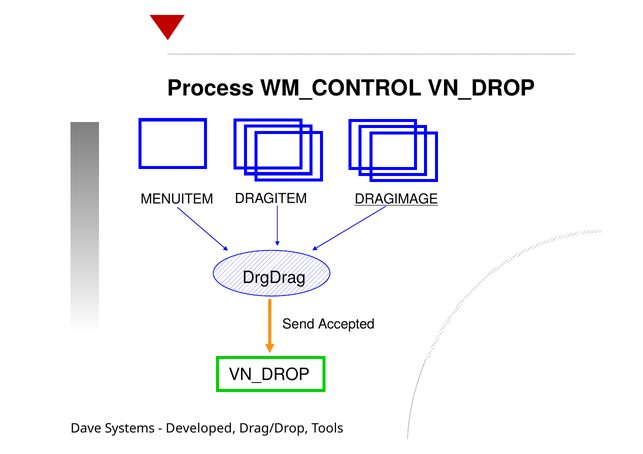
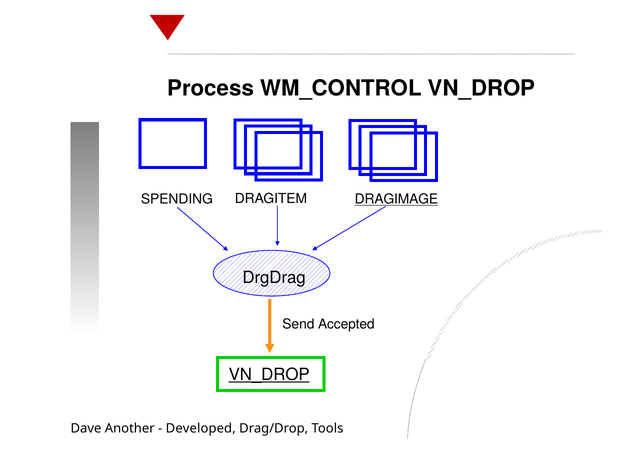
MENUITEM: MENUITEM -> SPENDING (177, 199)
VN_DROP underline: none -> present (269, 375)
Systems: Systems -> Another (130, 428)
